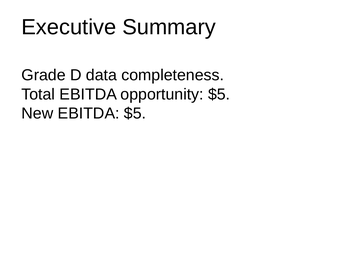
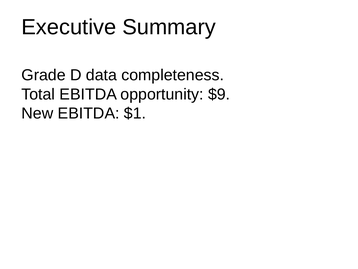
opportunity $5: $5 -> $9 (219, 94)
EBITDA $5: $5 -> $1 (135, 113)
